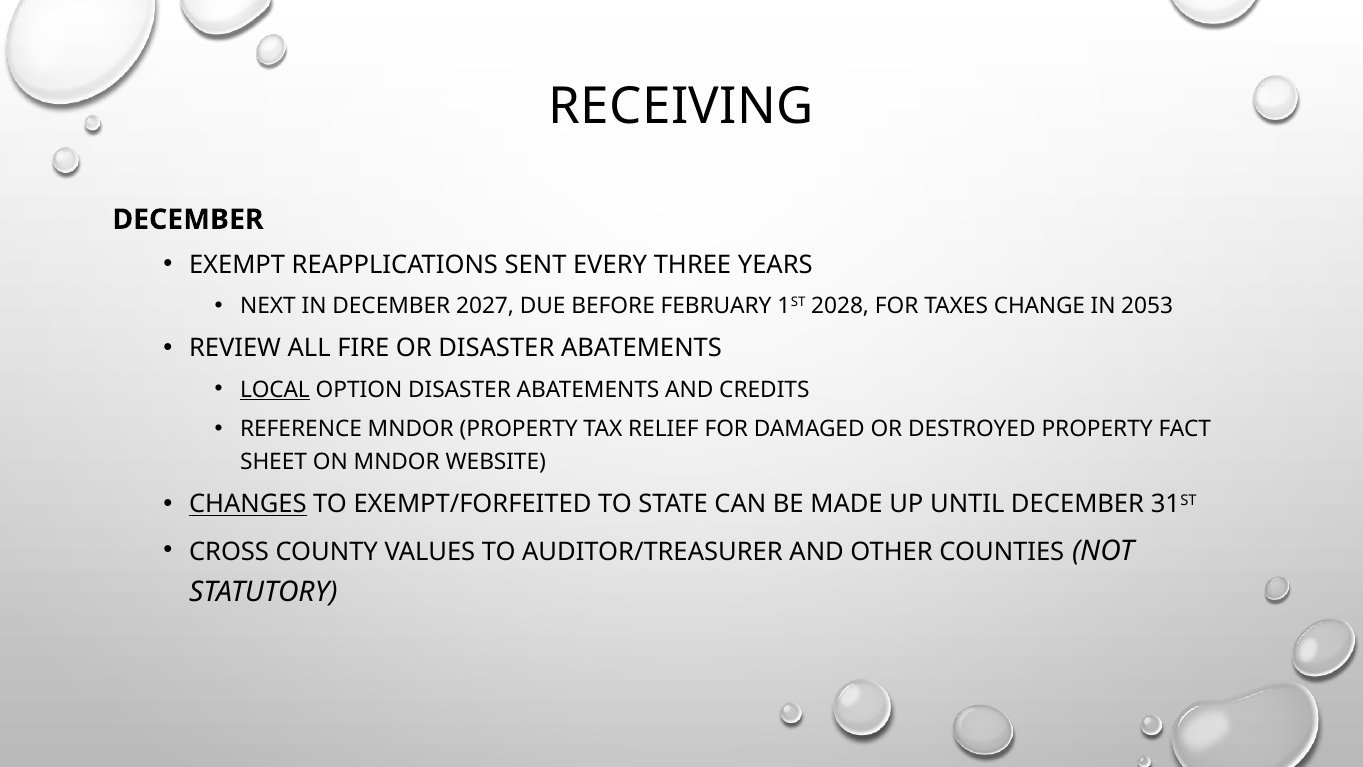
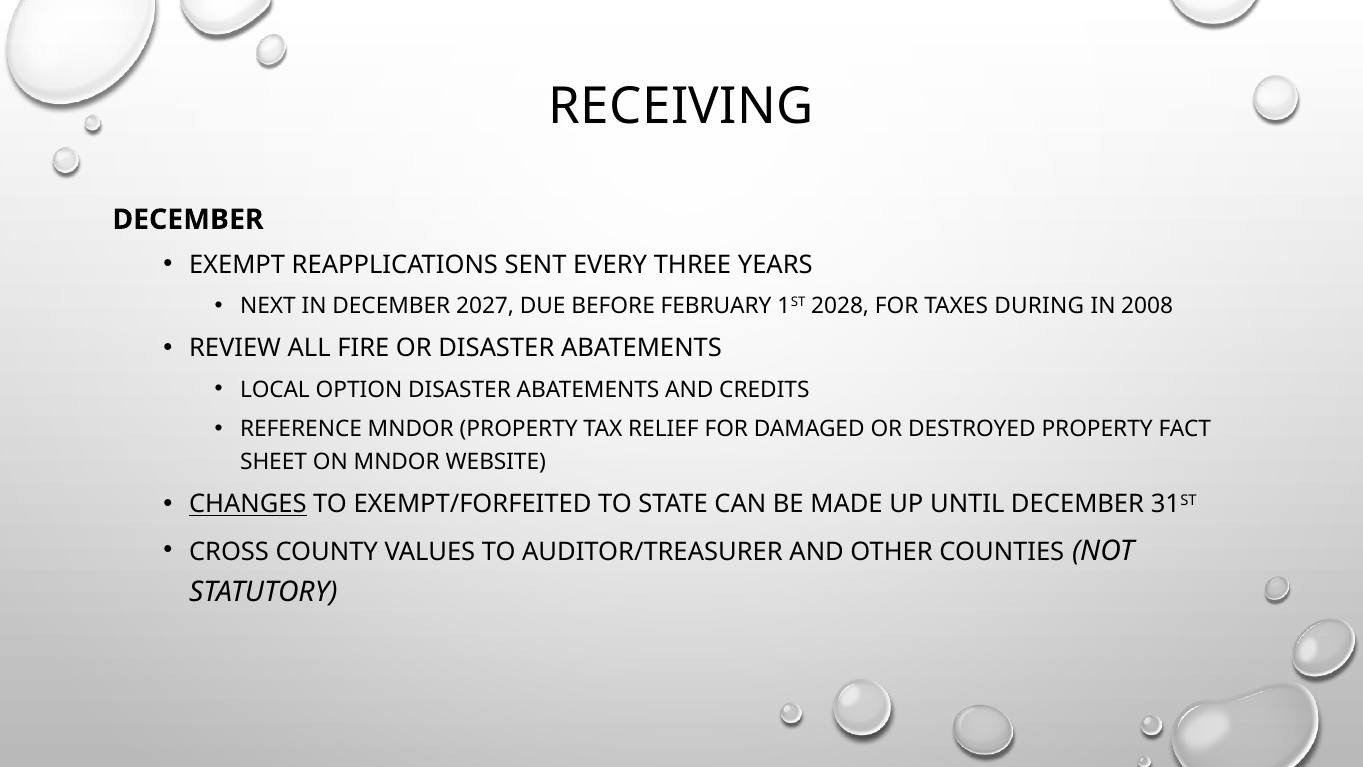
CHANGE: CHANGE -> DURING (1039, 306)
2053: 2053 -> 2008 (1147, 306)
LOCAL underline: present -> none (275, 390)
